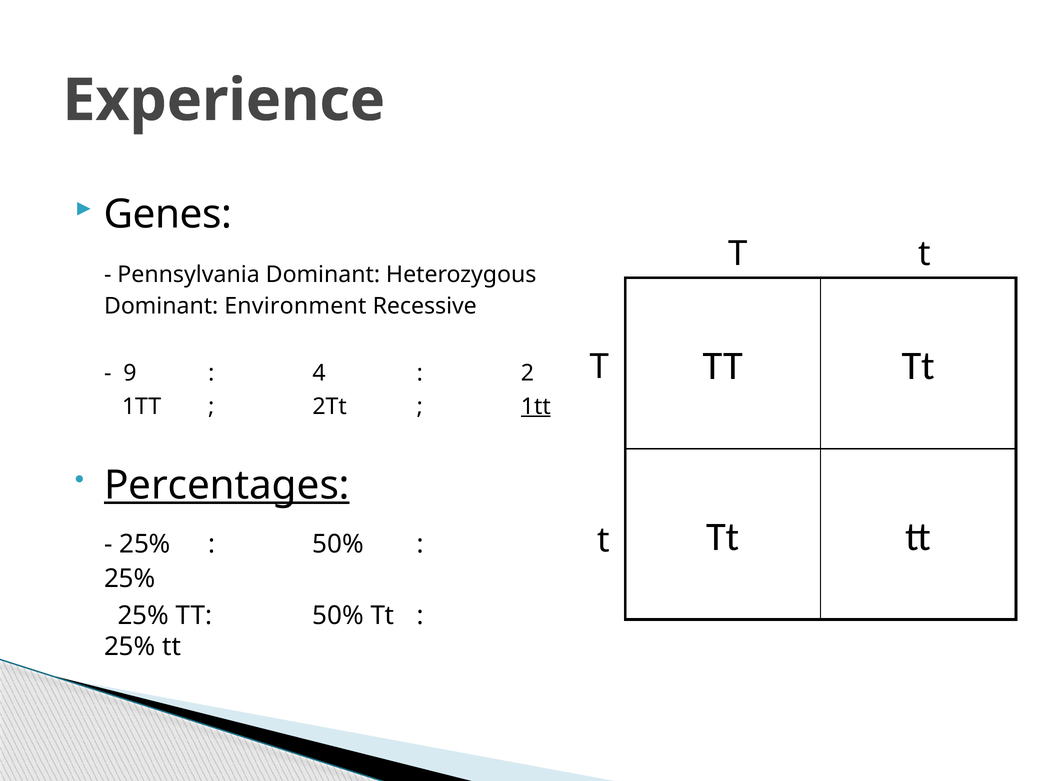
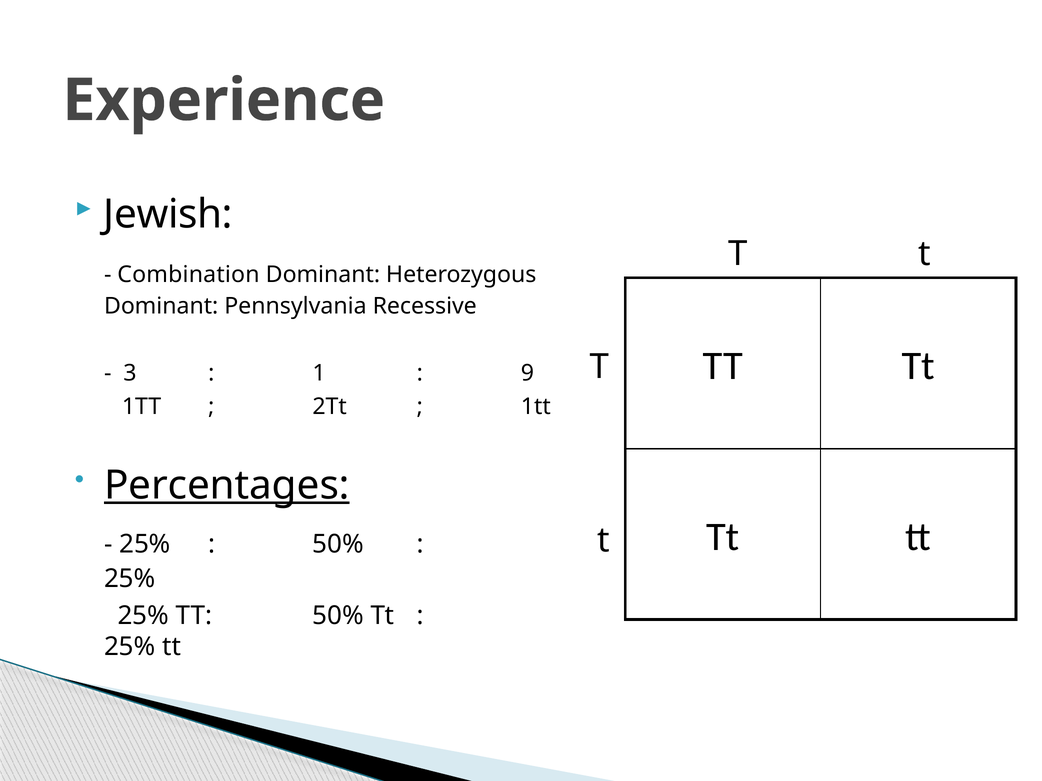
Genes: Genes -> Jewish (168, 215)
Pennsylvania: Pennsylvania -> Combination (188, 275)
Environment: Environment -> Pennsylvania (295, 306)
9: 9 -> 3 (130, 373)
4: 4 -> 1 (319, 373)
2: 2 -> 9 (527, 373)
1tt underline: present -> none (536, 407)
